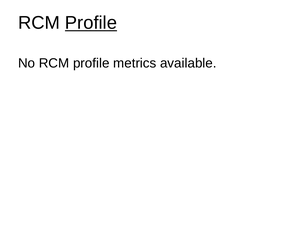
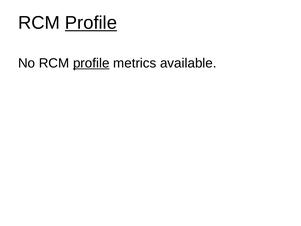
profile underline: none -> present (91, 63)
